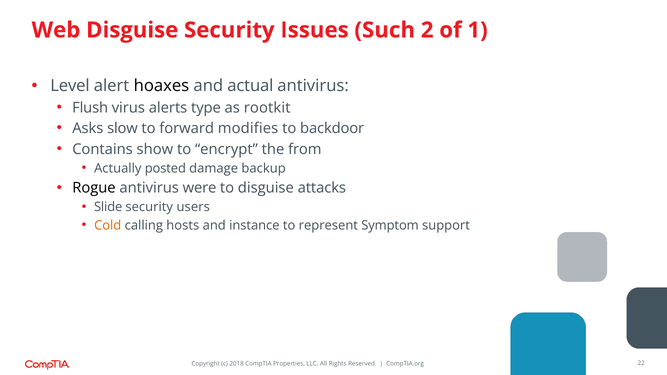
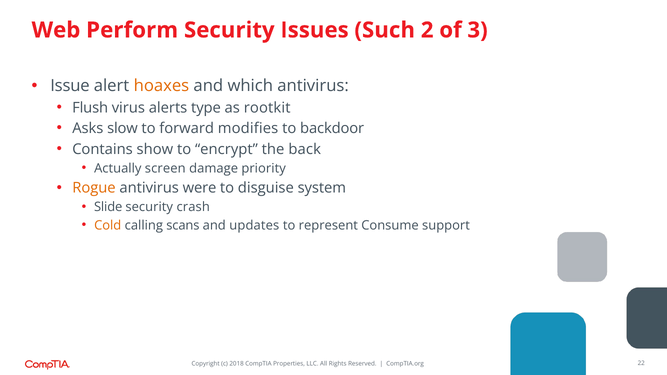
Web Disguise: Disguise -> Perform (132, 30)
1: 1 -> 3 (478, 30)
Level: Level -> Issue (70, 86)
hoaxes colour: black -> orange (161, 86)
actual: actual -> which (250, 86)
from: from -> back (305, 149)
posted: posted -> screen (165, 168)
backup: backup -> priority (264, 168)
Rogue colour: black -> orange (94, 188)
attacks: attacks -> system (322, 188)
users: users -> crash (193, 207)
hosts: hosts -> scans (183, 225)
instance: instance -> updates (254, 225)
Symptom: Symptom -> Consume (390, 225)
